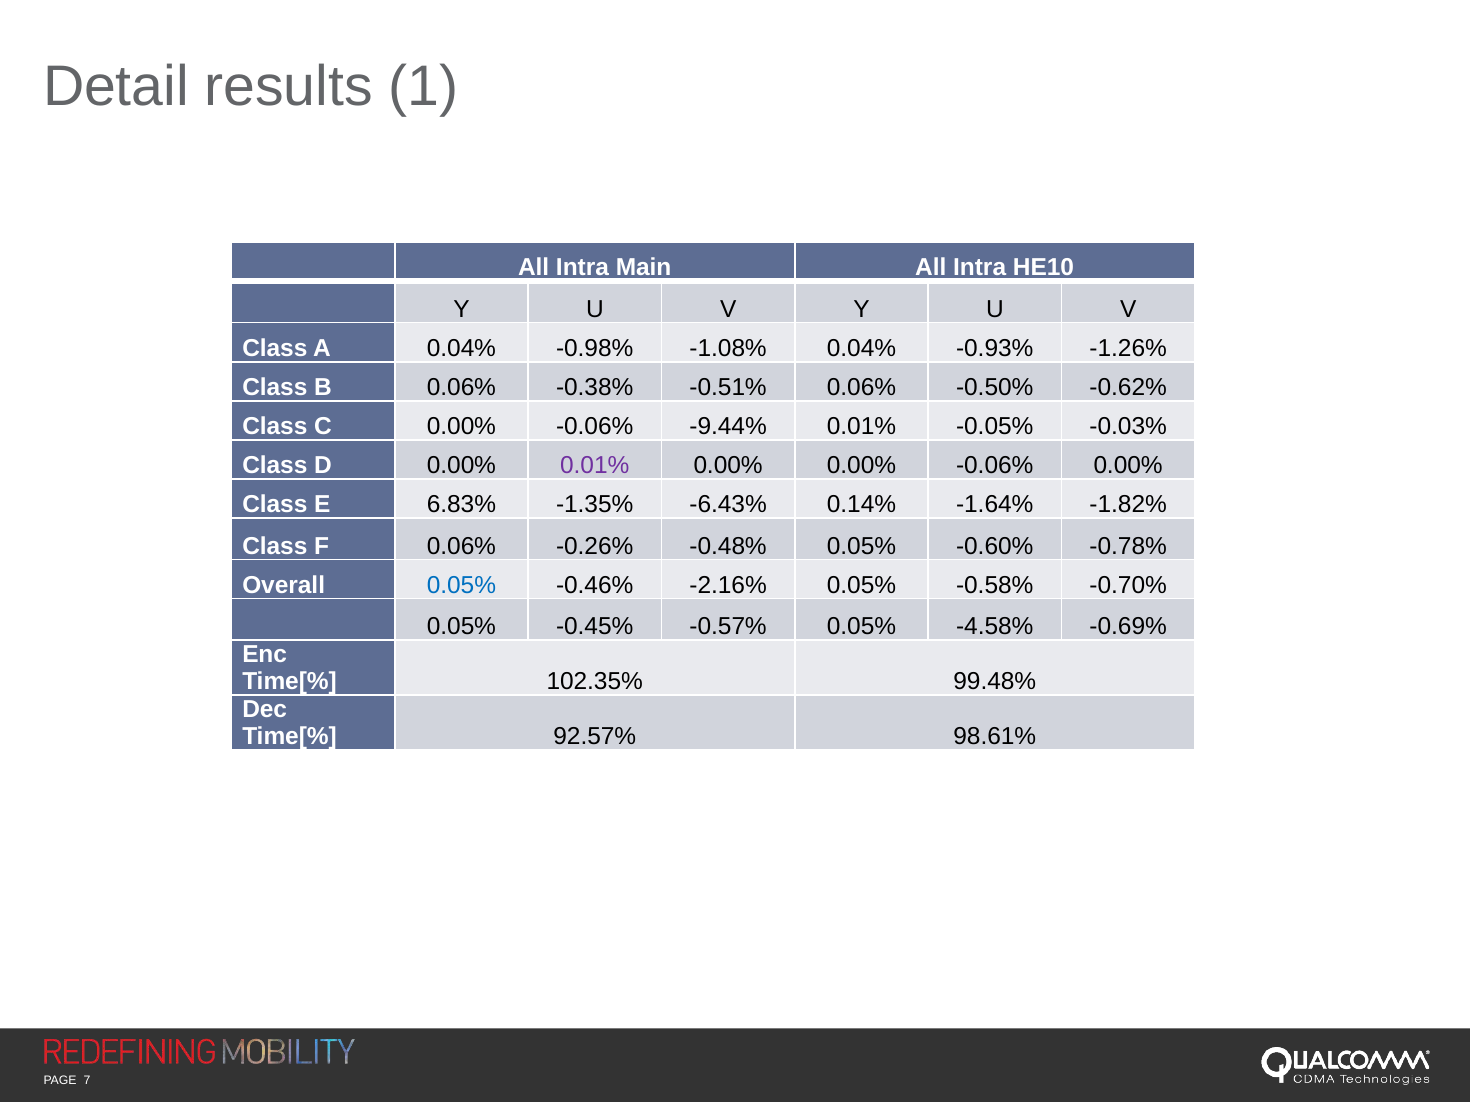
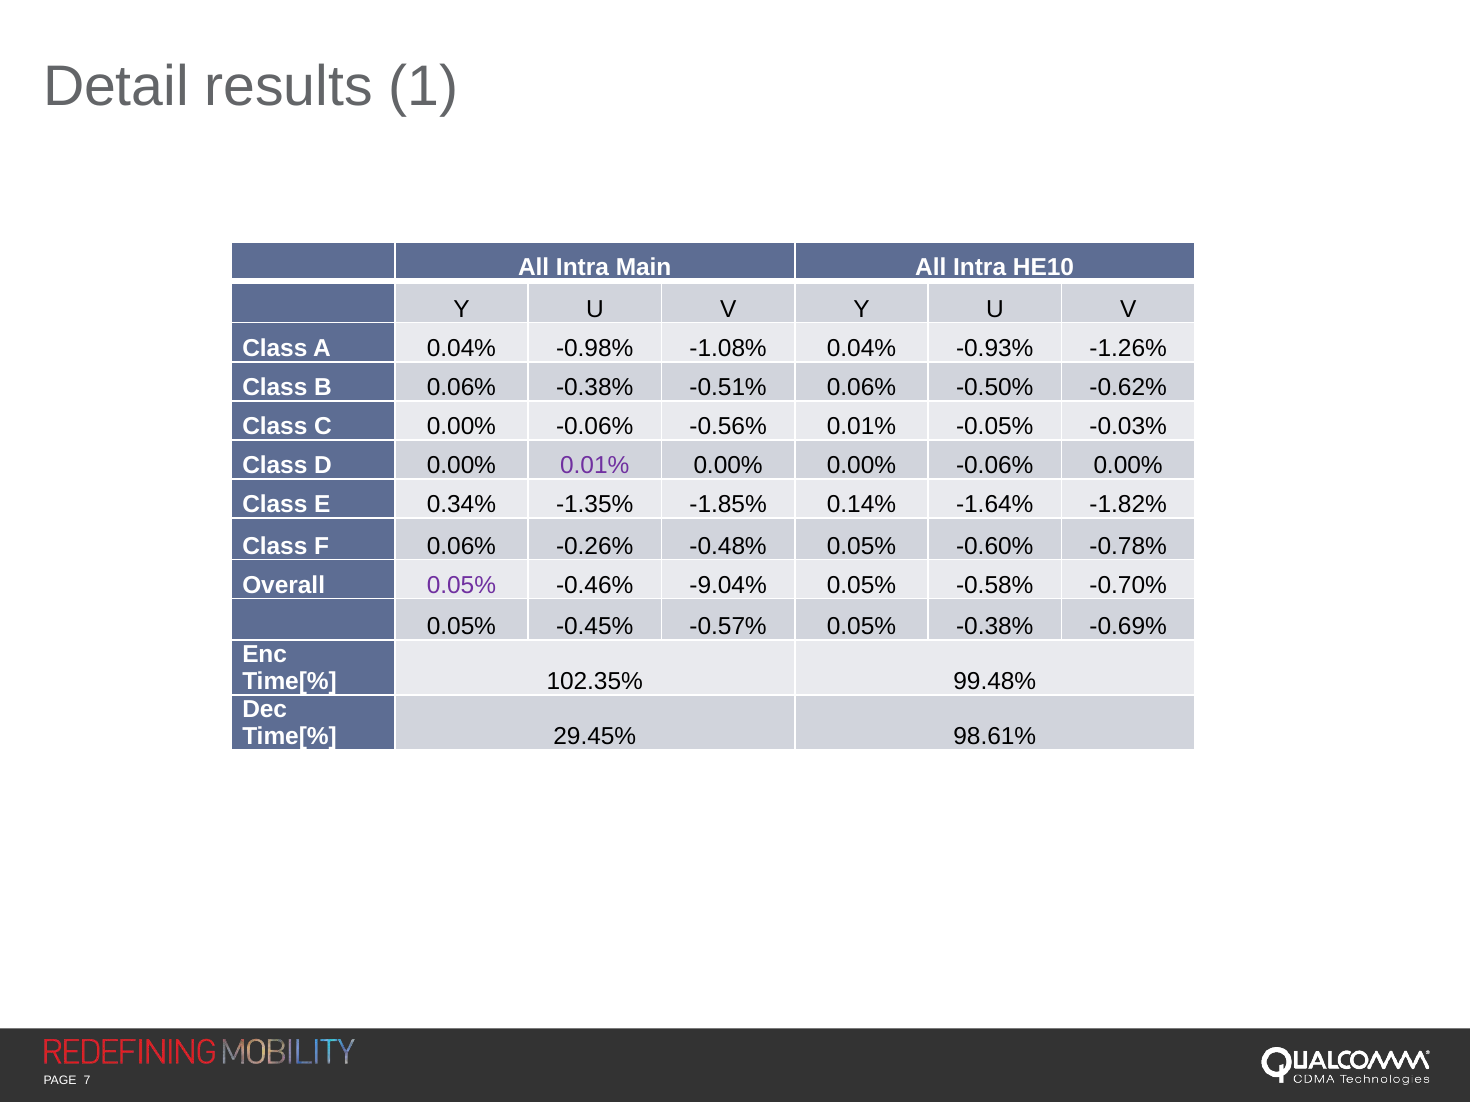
-9.44%: -9.44% -> -0.56% (728, 427)
6.83%: 6.83% -> 0.34% (461, 505)
-6.43%: -6.43% -> -1.85% (728, 505)
0.05% colour: blue -> purple (461, 585)
-2.16%: -2.16% -> -9.04% (728, 585)
0.05% -4.58%: -4.58% -> -0.38% (995, 627)
92.57%: 92.57% -> 29.45% (595, 737)
